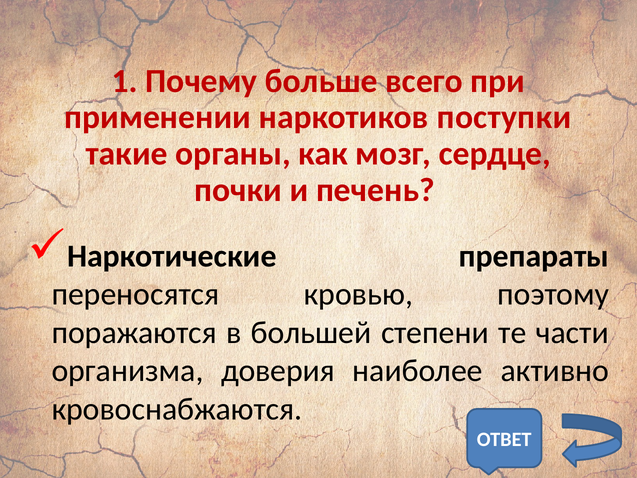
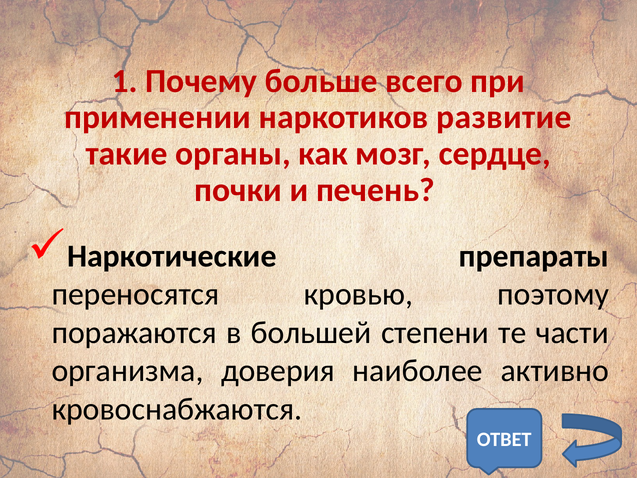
поступки: поступки -> развитие (504, 117)
